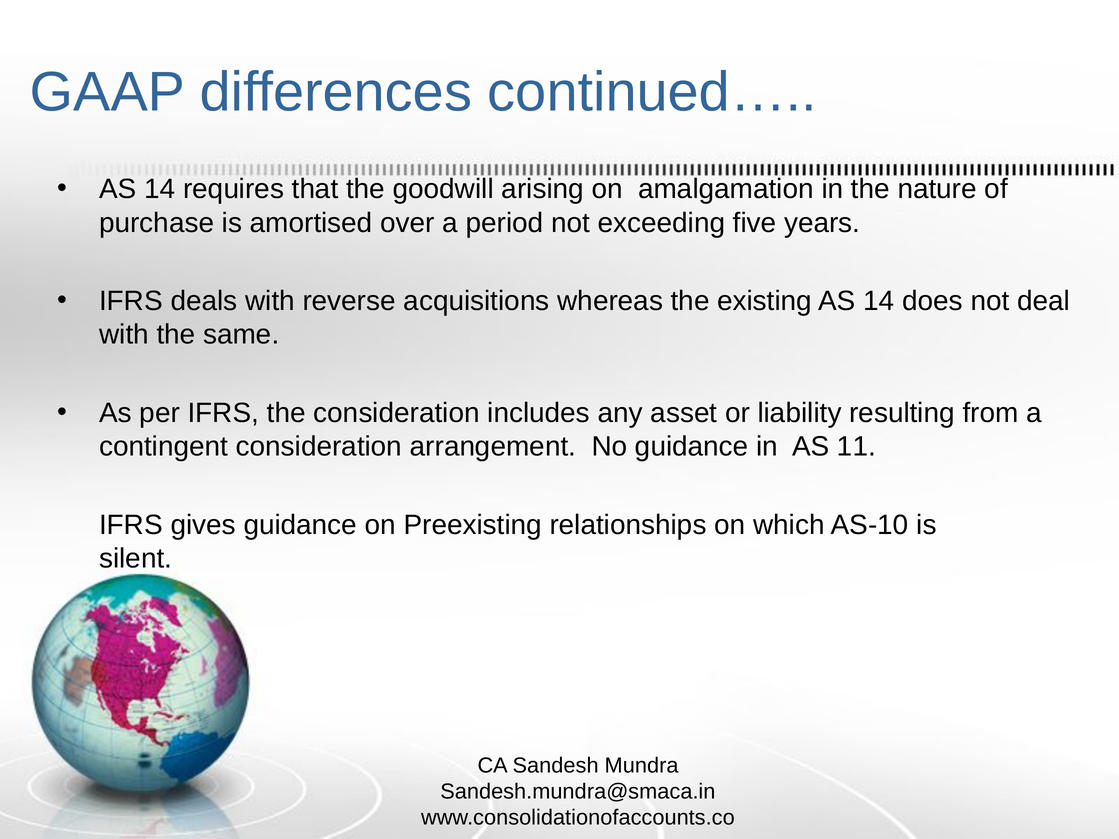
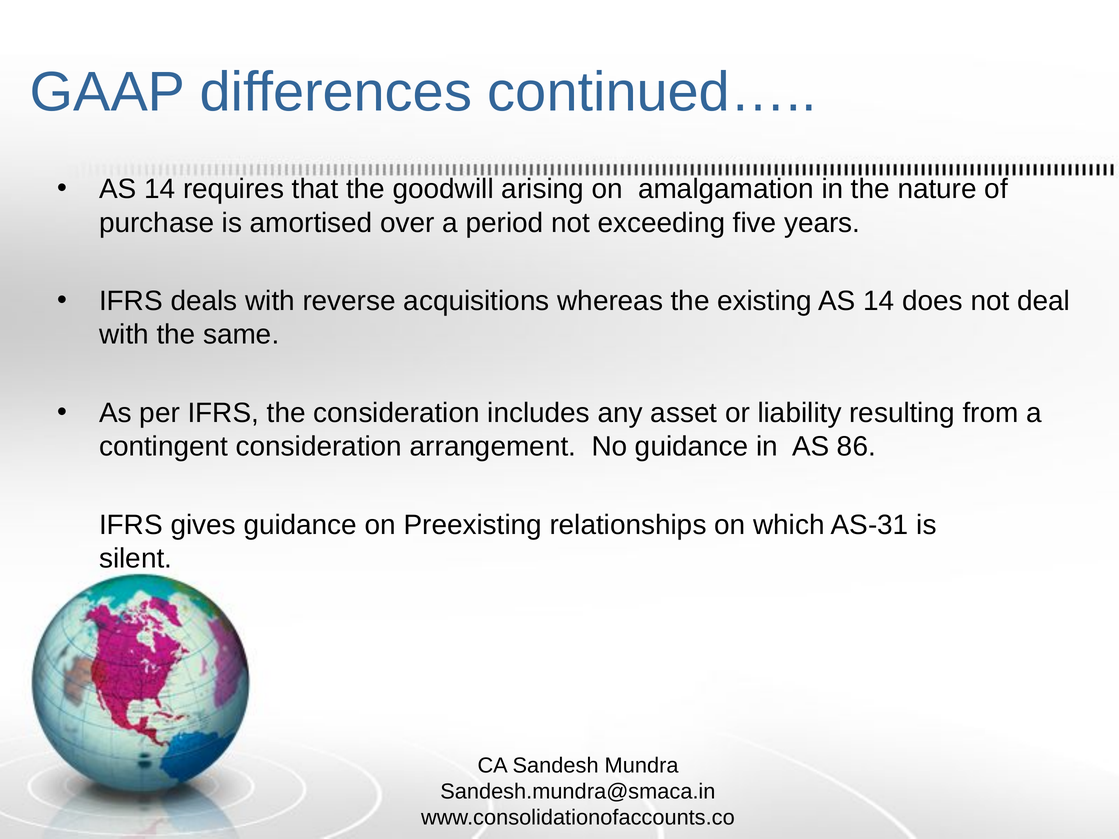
11: 11 -> 86 (856, 447)
AS-10: AS-10 -> AS-31 (870, 525)
